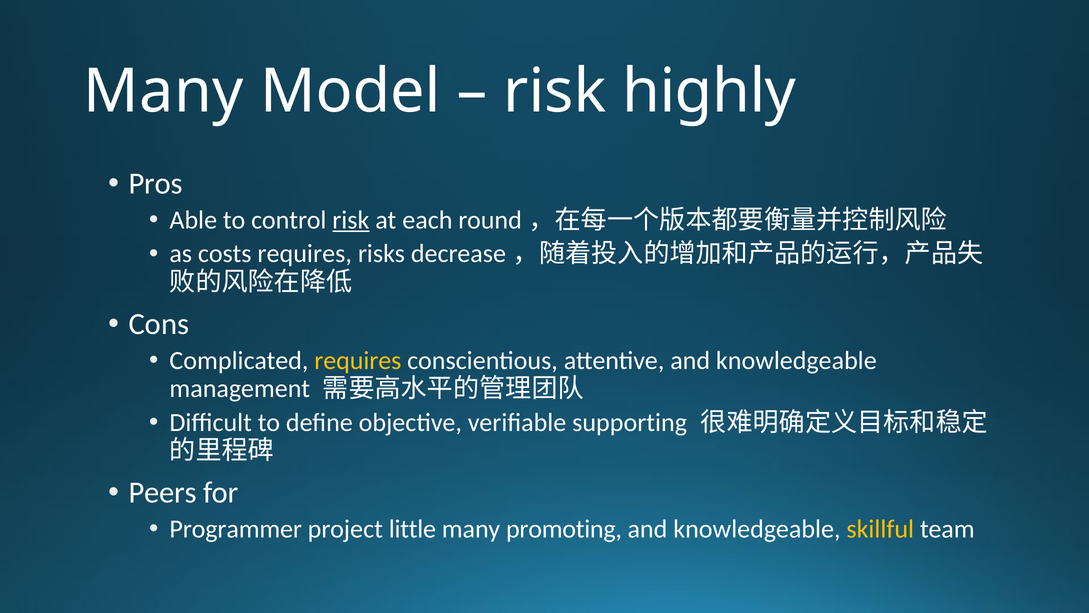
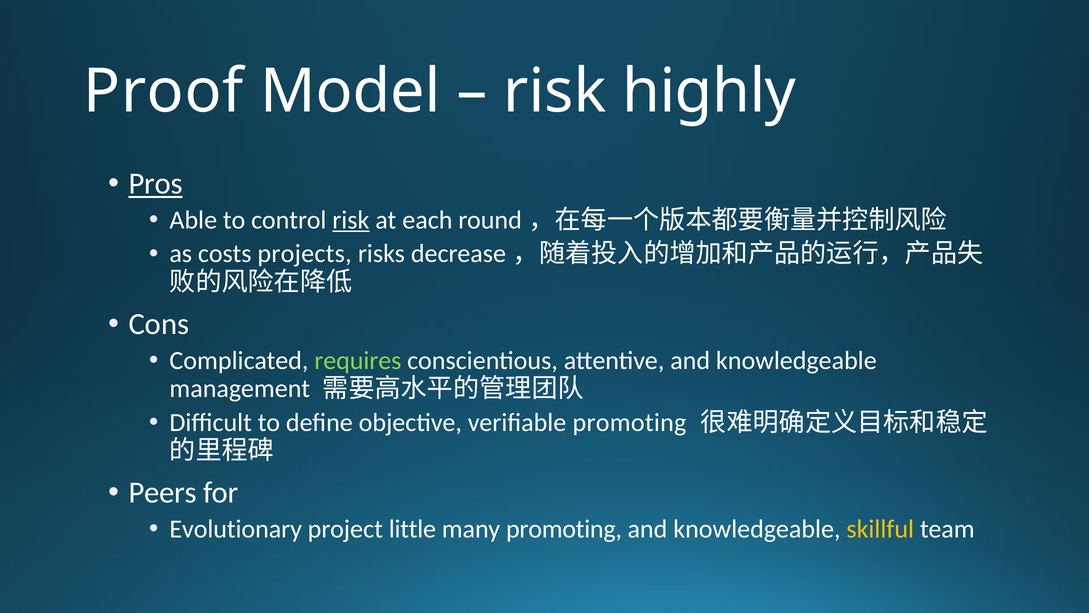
Many: Many -> Proof (163, 91)
Pros underline: none -> present (156, 184)
costs requires: requires -> projects (305, 254)
requires colour: yellow -> light green (358, 360)
verifiable supporting: supporting -> promoting (629, 422)
Programmer: Programmer -> Evolutionary (236, 529)
